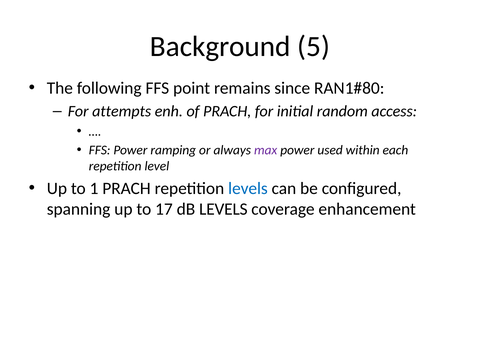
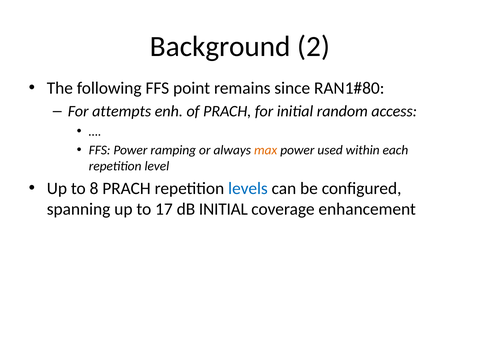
5: 5 -> 2 (314, 46)
max colour: purple -> orange (266, 150)
1: 1 -> 8 (94, 188)
dB LEVELS: LEVELS -> INITIAL (223, 209)
